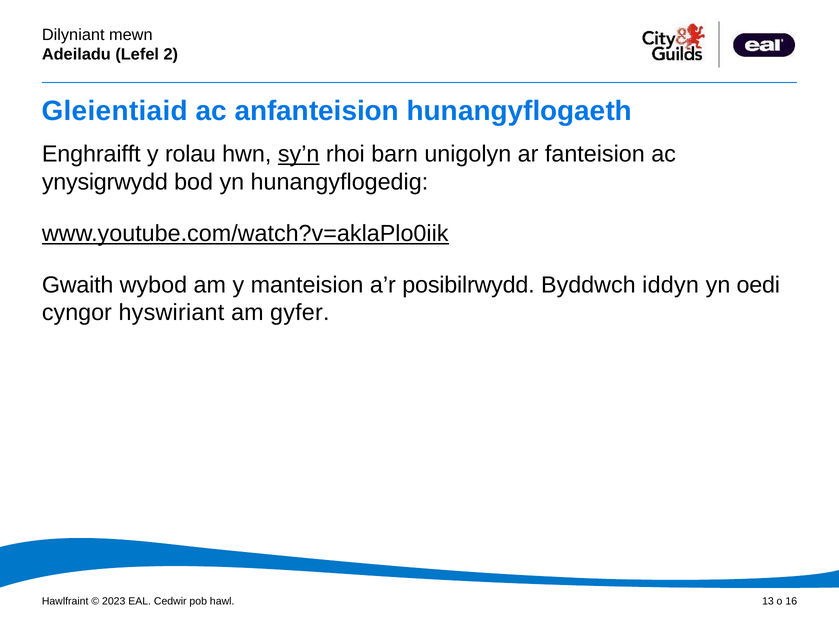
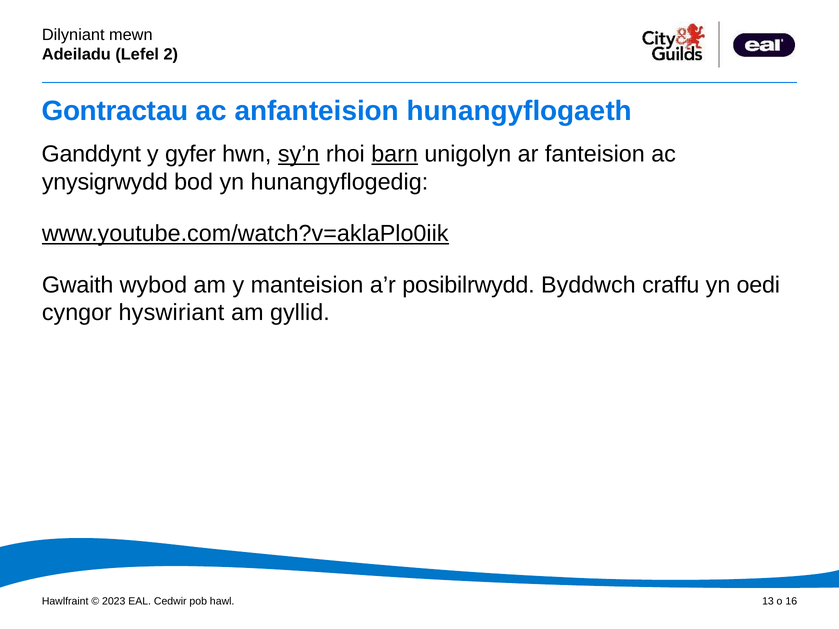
Gleientiaid: Gleientiaid -> Gontractau (115, 111)
Enghraifft: Enghraifft -> Ganddynt (91, 154)
rolau: rolau -> gyfer (191, 154)
barn underline: none -> present (395, 154)
iddyn: iddyn -> craffu (671, 285)
gyfer: gyfer -> gyllid (300, 313)
